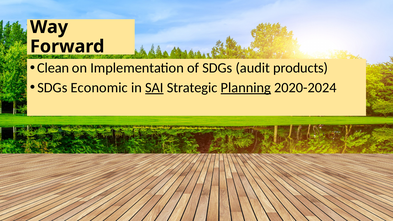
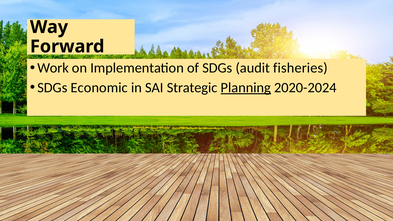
Clean: Clean -> Work (53, 68)
products: products -> fisheries (300, 68)
SAI underline: present -> none (154, 88)
